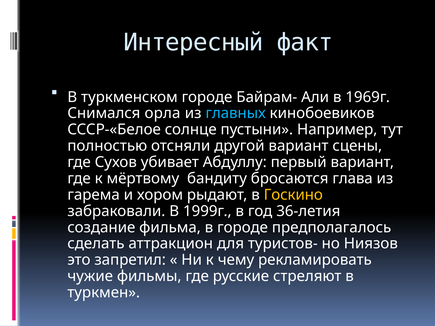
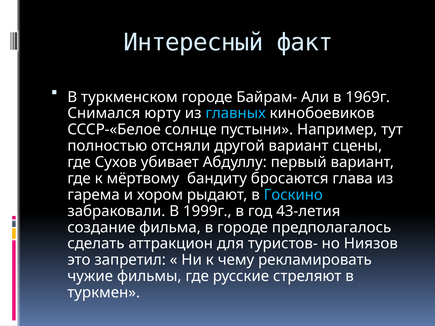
орла: орла -> юрту (163, 113)
Госкино colour: yellow -> light blue (293, 195)
36-летия: 36-летия -> 43-летия (308, 211)
